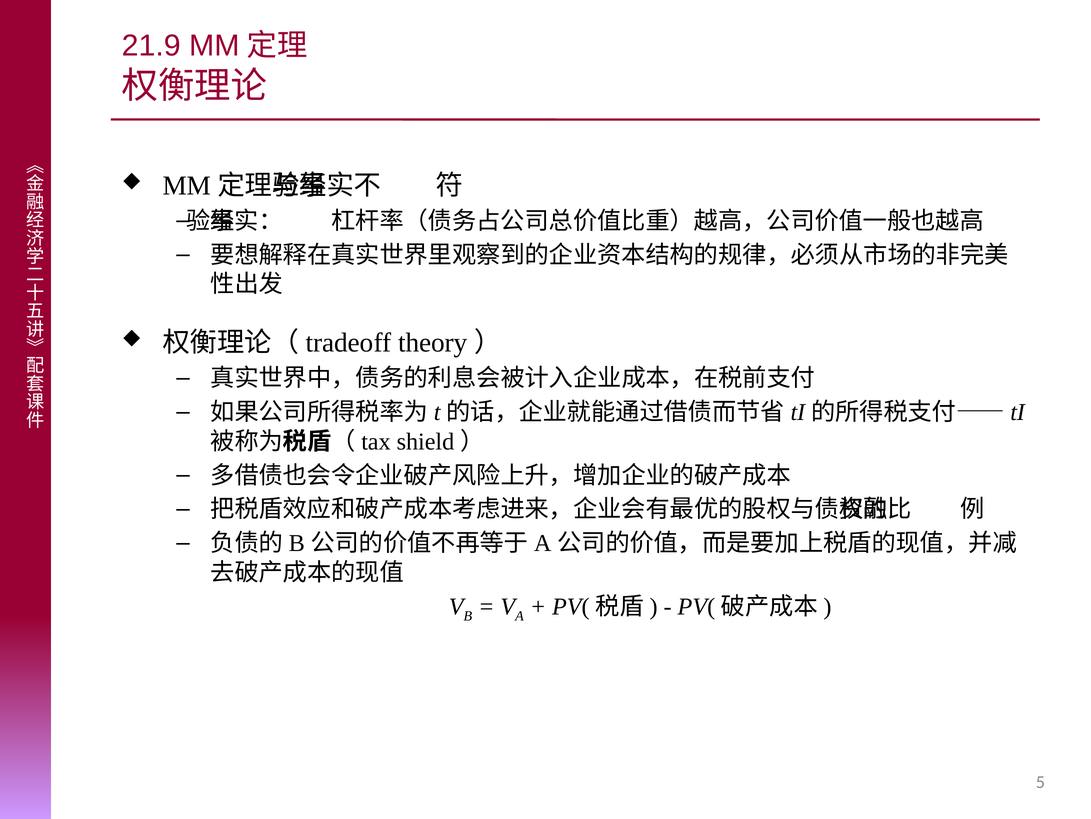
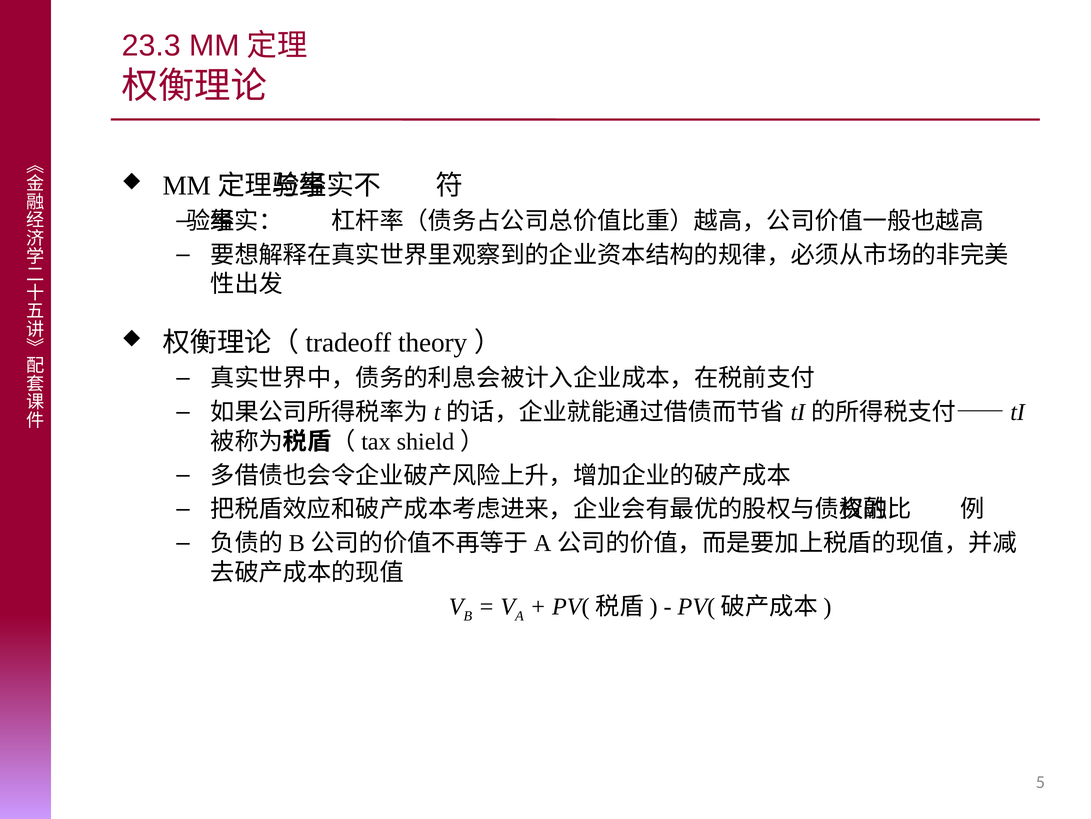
21.9: 21.9 -> 23.3 (151, 46)
